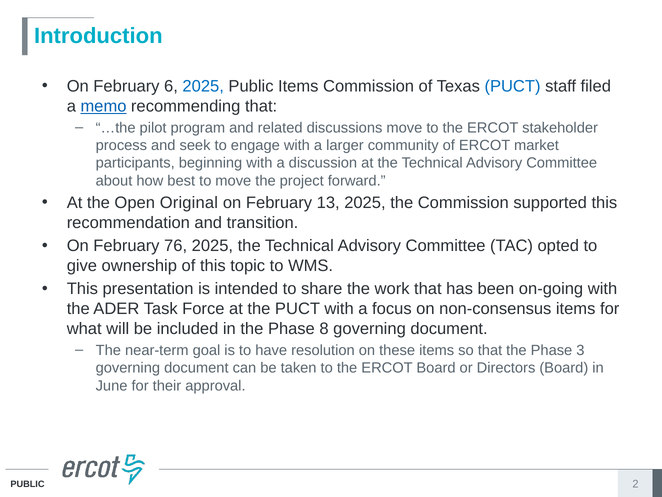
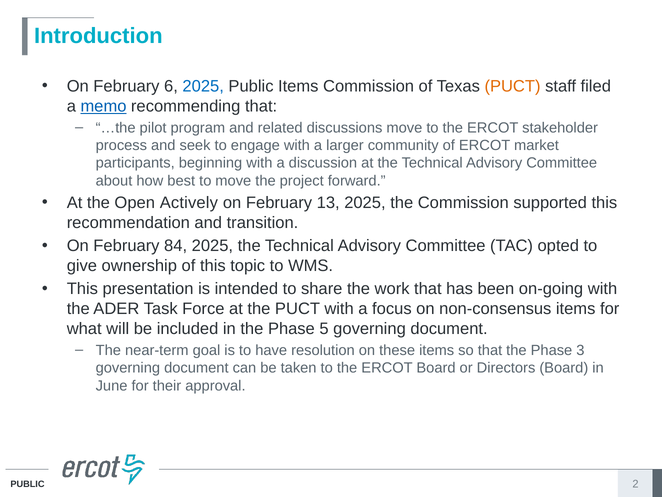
PUCT colour: blue -> orange (513, 86)
Original: Original -> Actively (189, 203)
76: 76 -> 84 (176, 246)
8: 8 -> 5 (324, 328)
